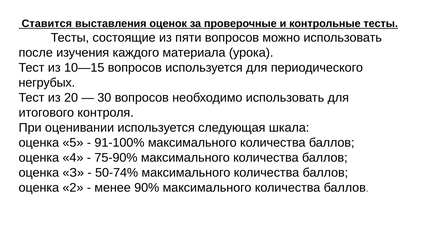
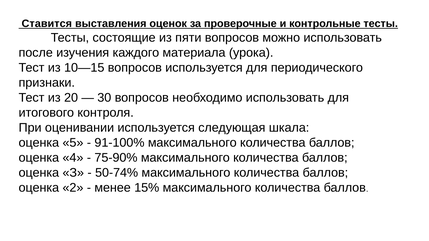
негрубых: негрубых -> признаки (47, 83)
90%: 90% -> 15% (147, 188)
